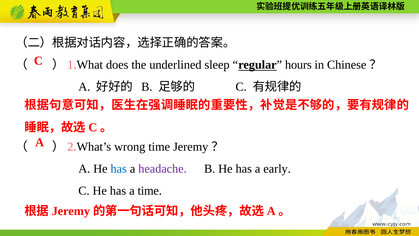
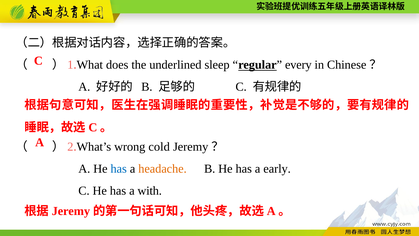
hours: hours -> every (298, 65)
wrong time: time -> cold (159, 147)
headache colour: purple -> orange (163, 169)
a time: time -> with (150, 191)
